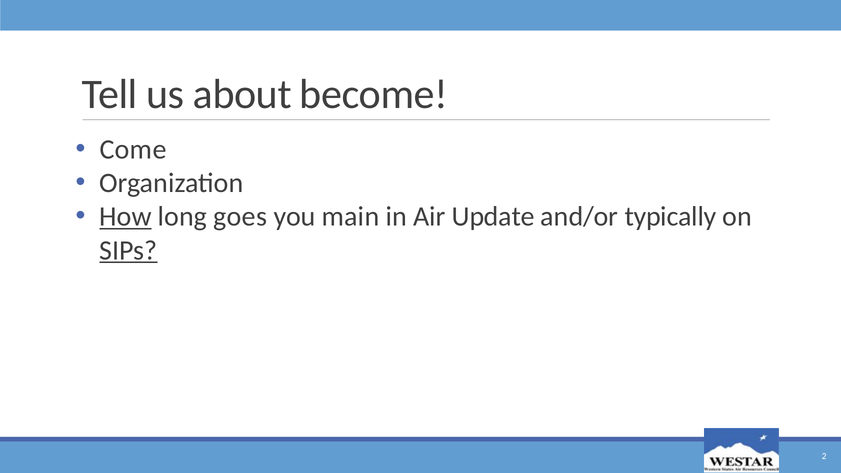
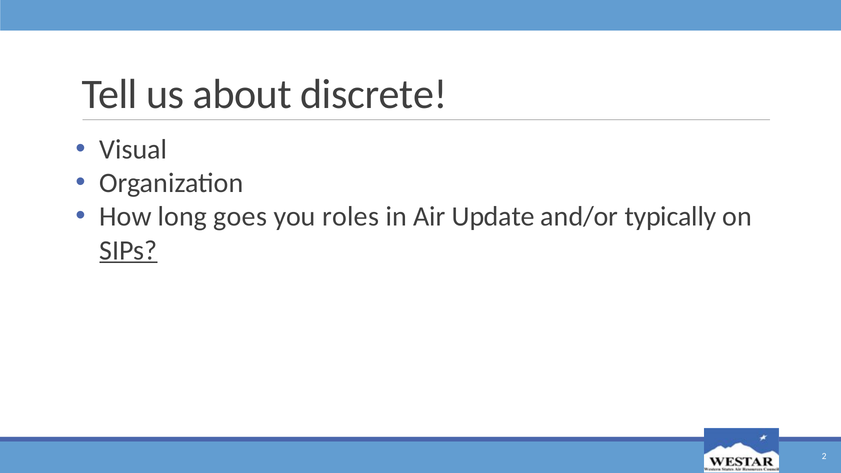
become: become -> discrete (374, 94)
Come: Come -> Visual (133, 149)
How underline: present -> none (125, 217)
main: main -> roles (351, 217)
